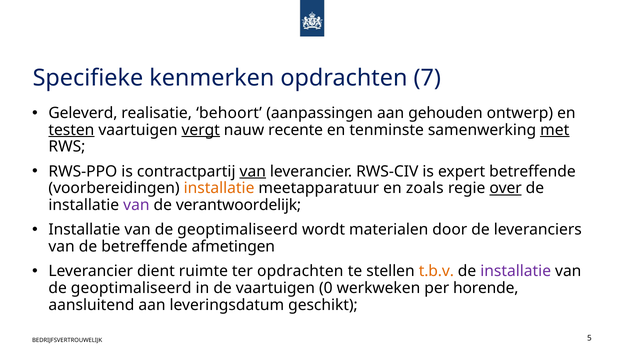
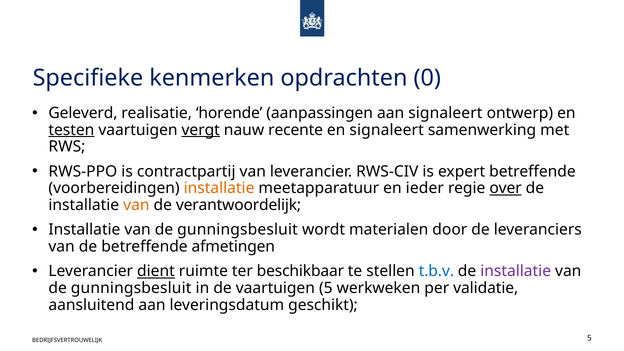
7: 7 -> 0 (427, 78)
behoort: behoort -> horende (229, 113)
aan gehouden: gehouden -> signaleert (445, 113)
en tenminste: tenminste -> signaleert (387, 130)
met underline: present -> none (555, 130)
van underline: present -> none (253, 171)
zoals: zoals -> ieder (425, 188)
van colour: purple -> orange (136, 205)
geoptimaliseerd: geoptimaliseerd -> gunningsbesluit (238, 230)
dient underline: none -> present (156, 271)
ter opdrachten: opdrachten -> beschikbaar (300, 271)
t.b.v colour: orange -> blue (436, 271)
geoptimaliseerd: geoptimaliseerd -> gunningsbesluit (131, 288)
vaartuigen 0: 0 -> 5 (326, 288)
horende: horende -> validatie (486, 288)
